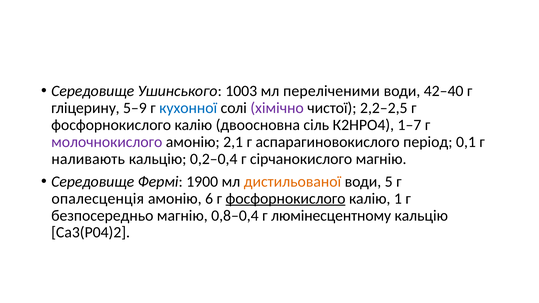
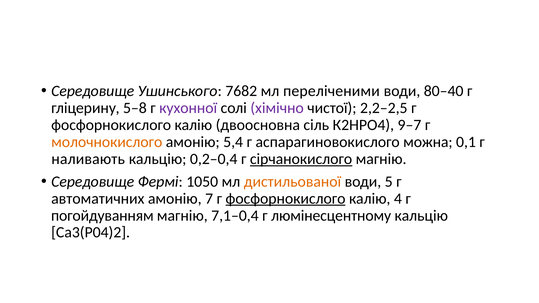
1003: 1003 -> 7682 (241, 91)
42–40: 42–40 -> 80–40 (444, 91)
5–9: 5–9 -> 5–8 (135, 108)
кухонної colour: blue -> purple (188, 108)
1–7: 1–7 -> 9–7 (409, 125)
молочнокислого colour: purple -> orange (107, 142)
2,1: 2,1 -> 5,4 (233, 142)
період: період -> можна (428, 142)
сірчанокислого underline: none -> present (301, 159)
1900: 1900 -> 1050 (202, 182)
опалесценція: опалесценція -> автоматичних (98, 199)
6: 6 -> 7 (209, 199)
1: 1 -> 4 (398, 199)
безпосередньо: безпосередньо -> погойдуванням (102, 216)
0,8–0,4: 0,8–0,4 -> 7,1–0,4 (235, 216)
